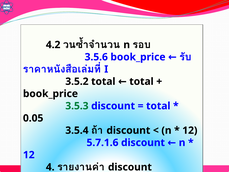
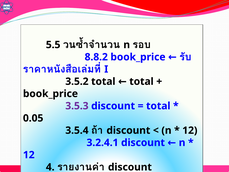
4.2: 4.2 -> 5.5 (53, 45)
3.5.6: 3.5.6 -> 8.8.2 (96, 57)
3.5.3 colour: green -> purple (77, 106)
5.7.1.6: 5.7.1.6 -> 3.2.4.1 (102, 142)
